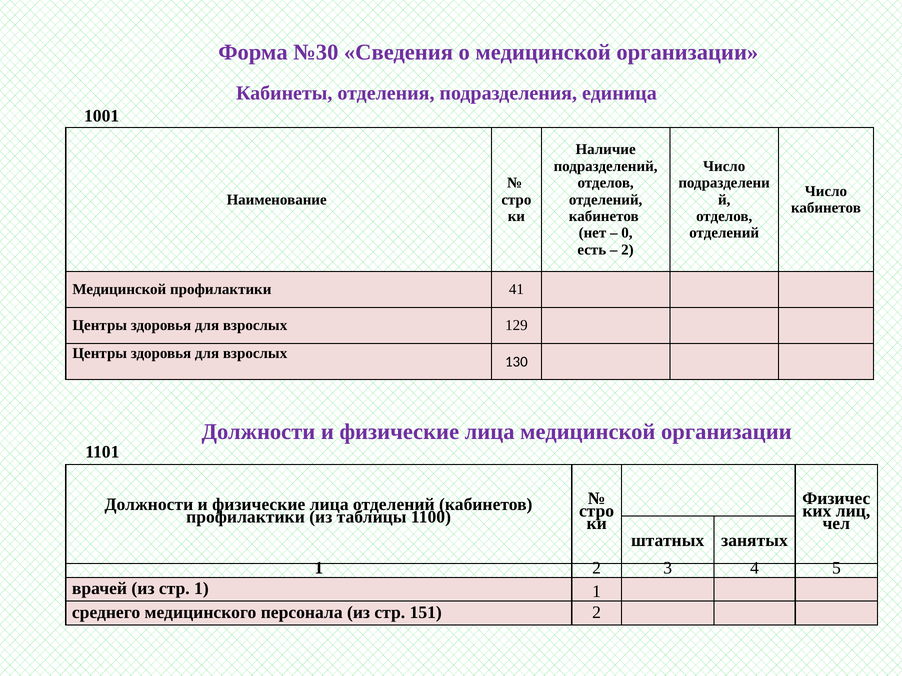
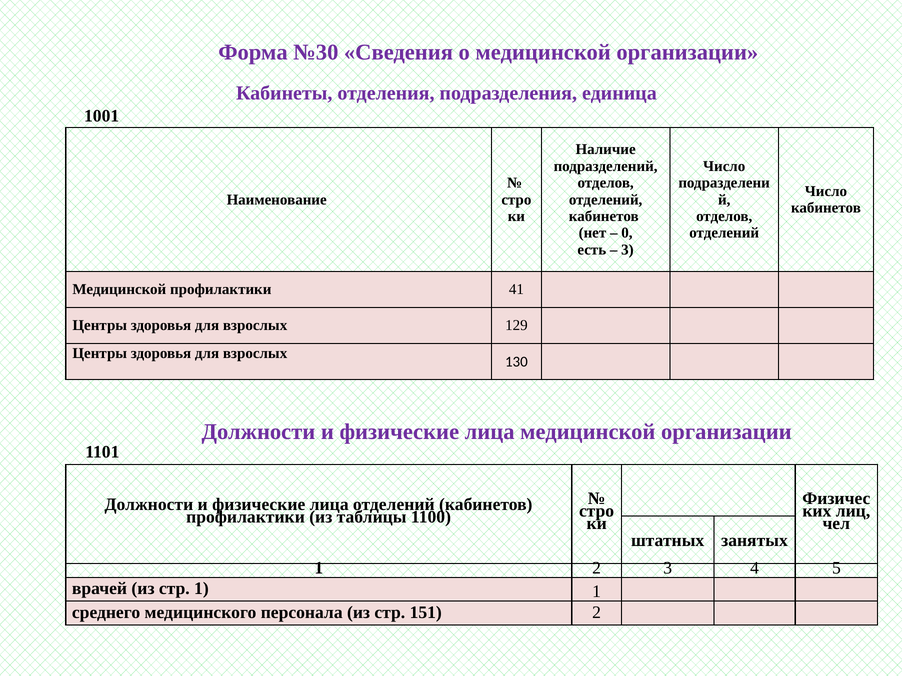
2: 2 -> 3 (627, 250)
